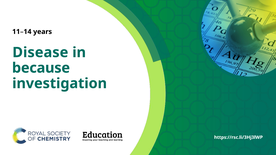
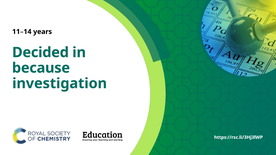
Disease: Disease -> Decided (40, 52)
